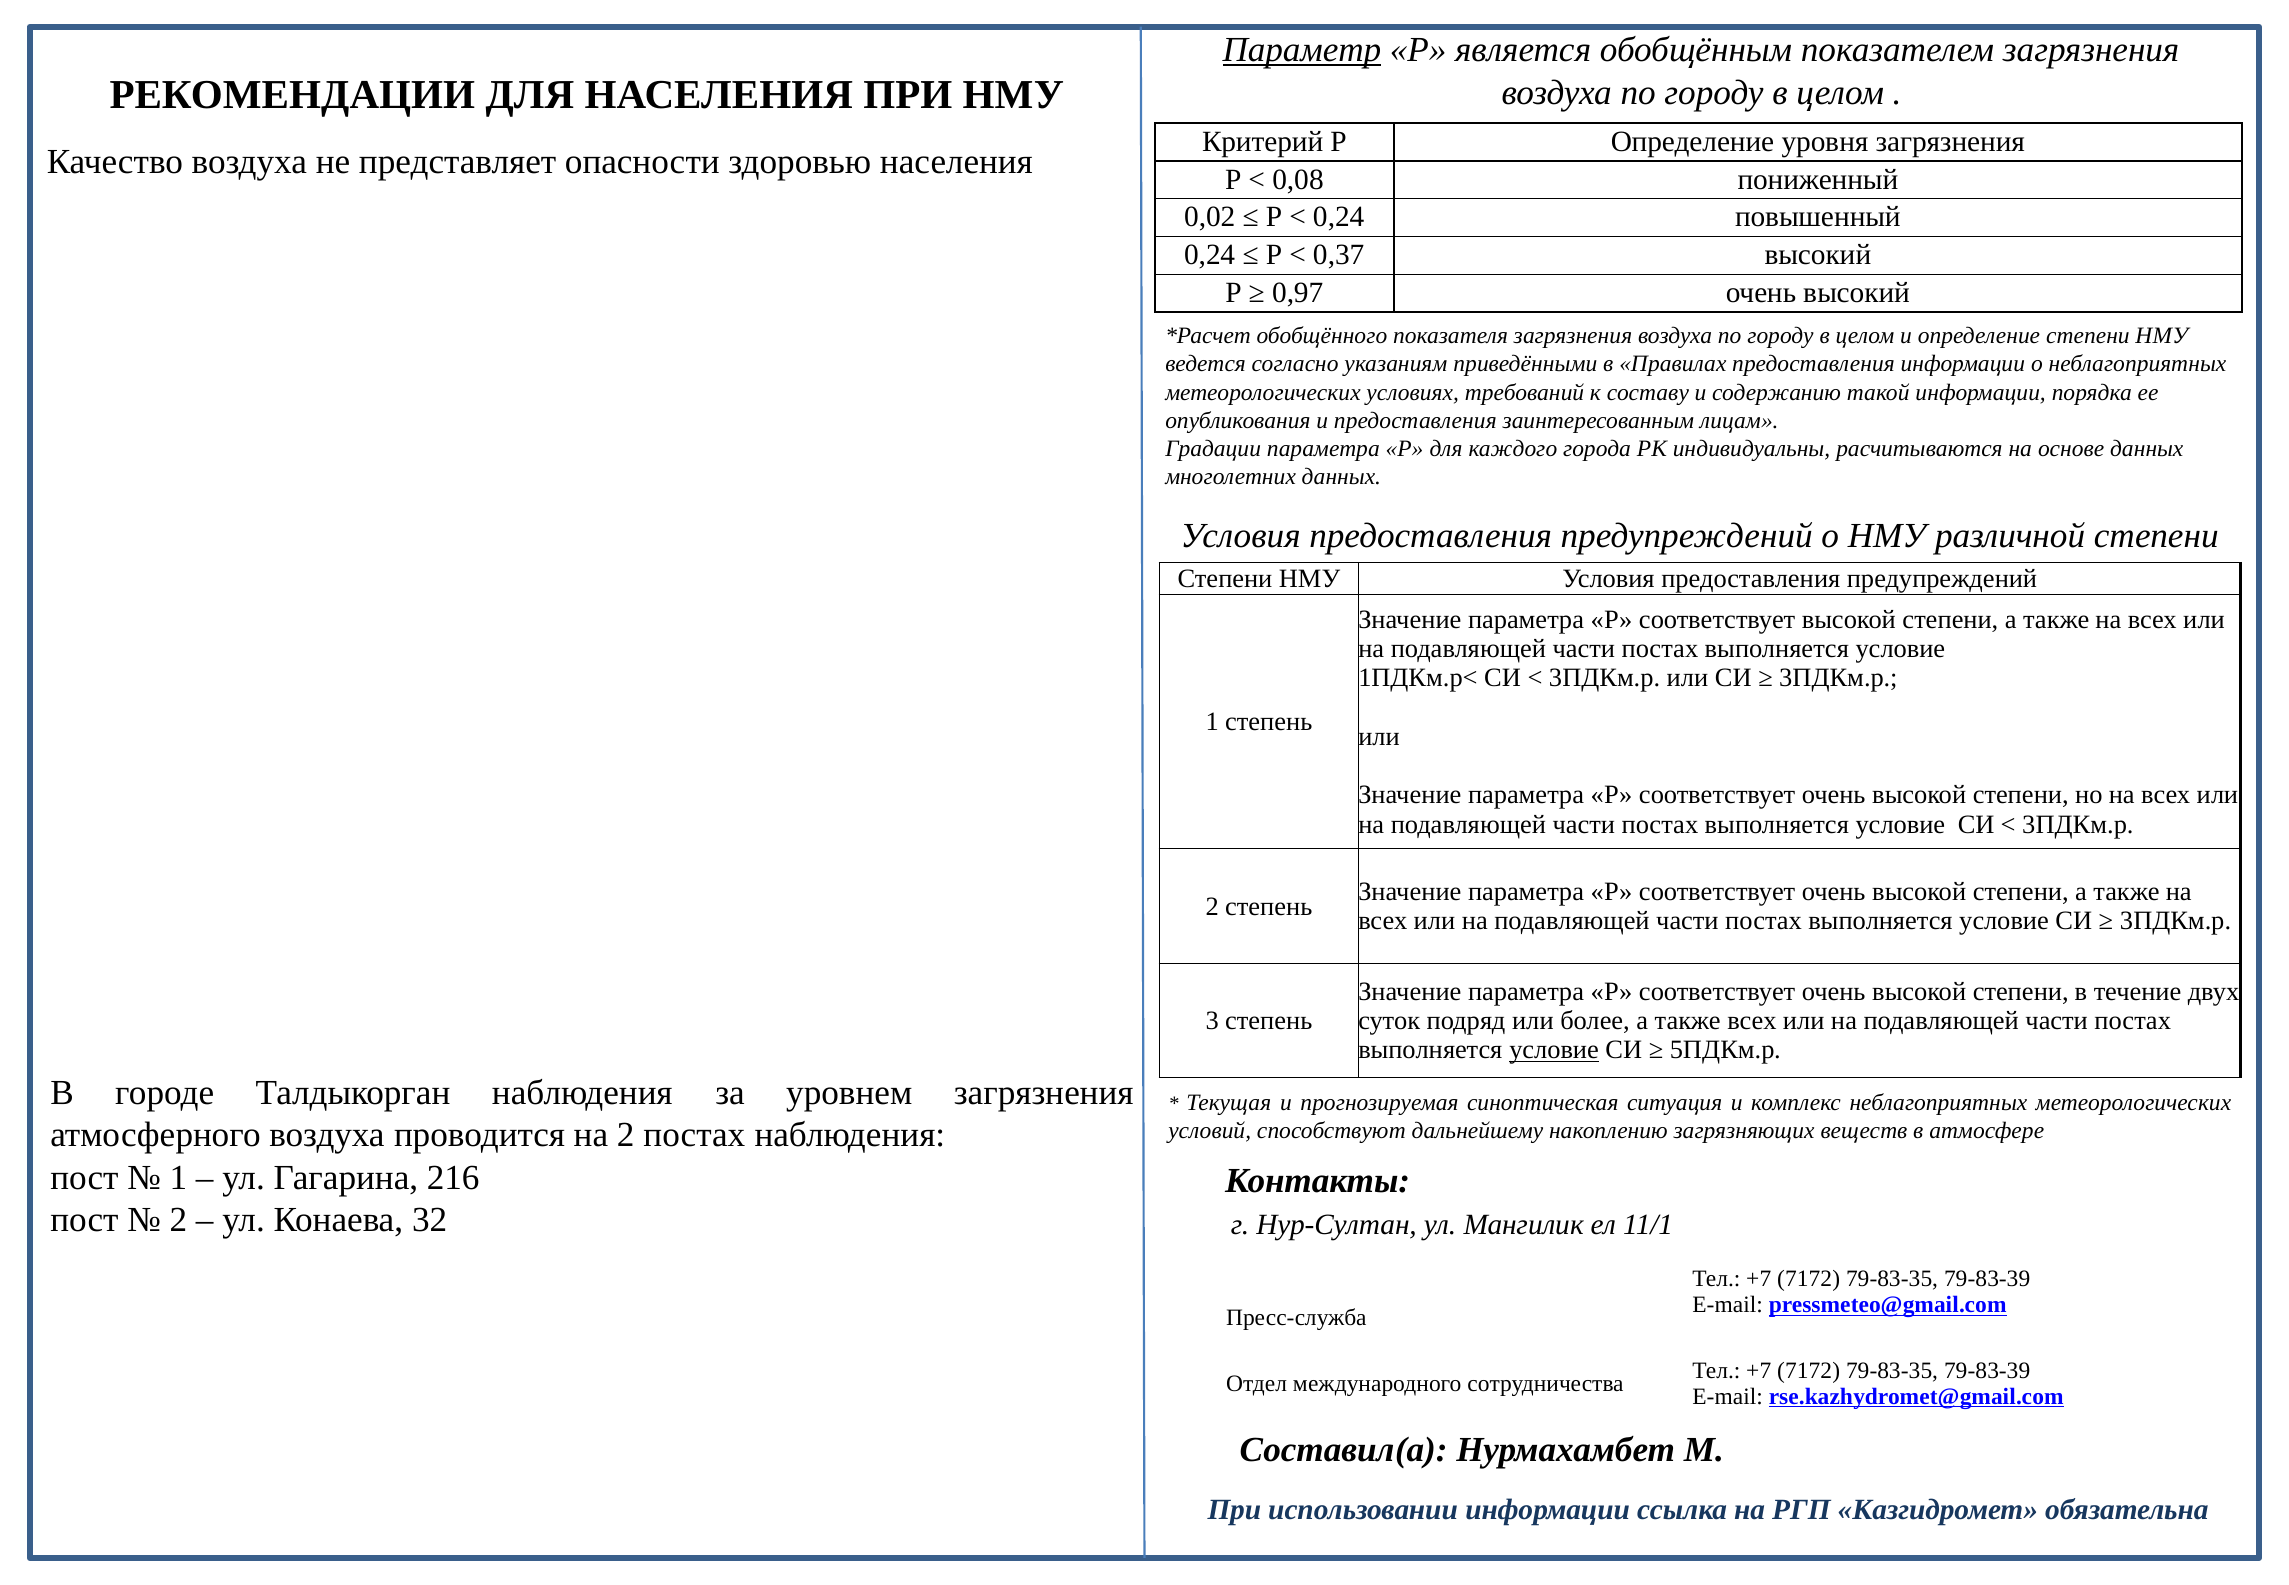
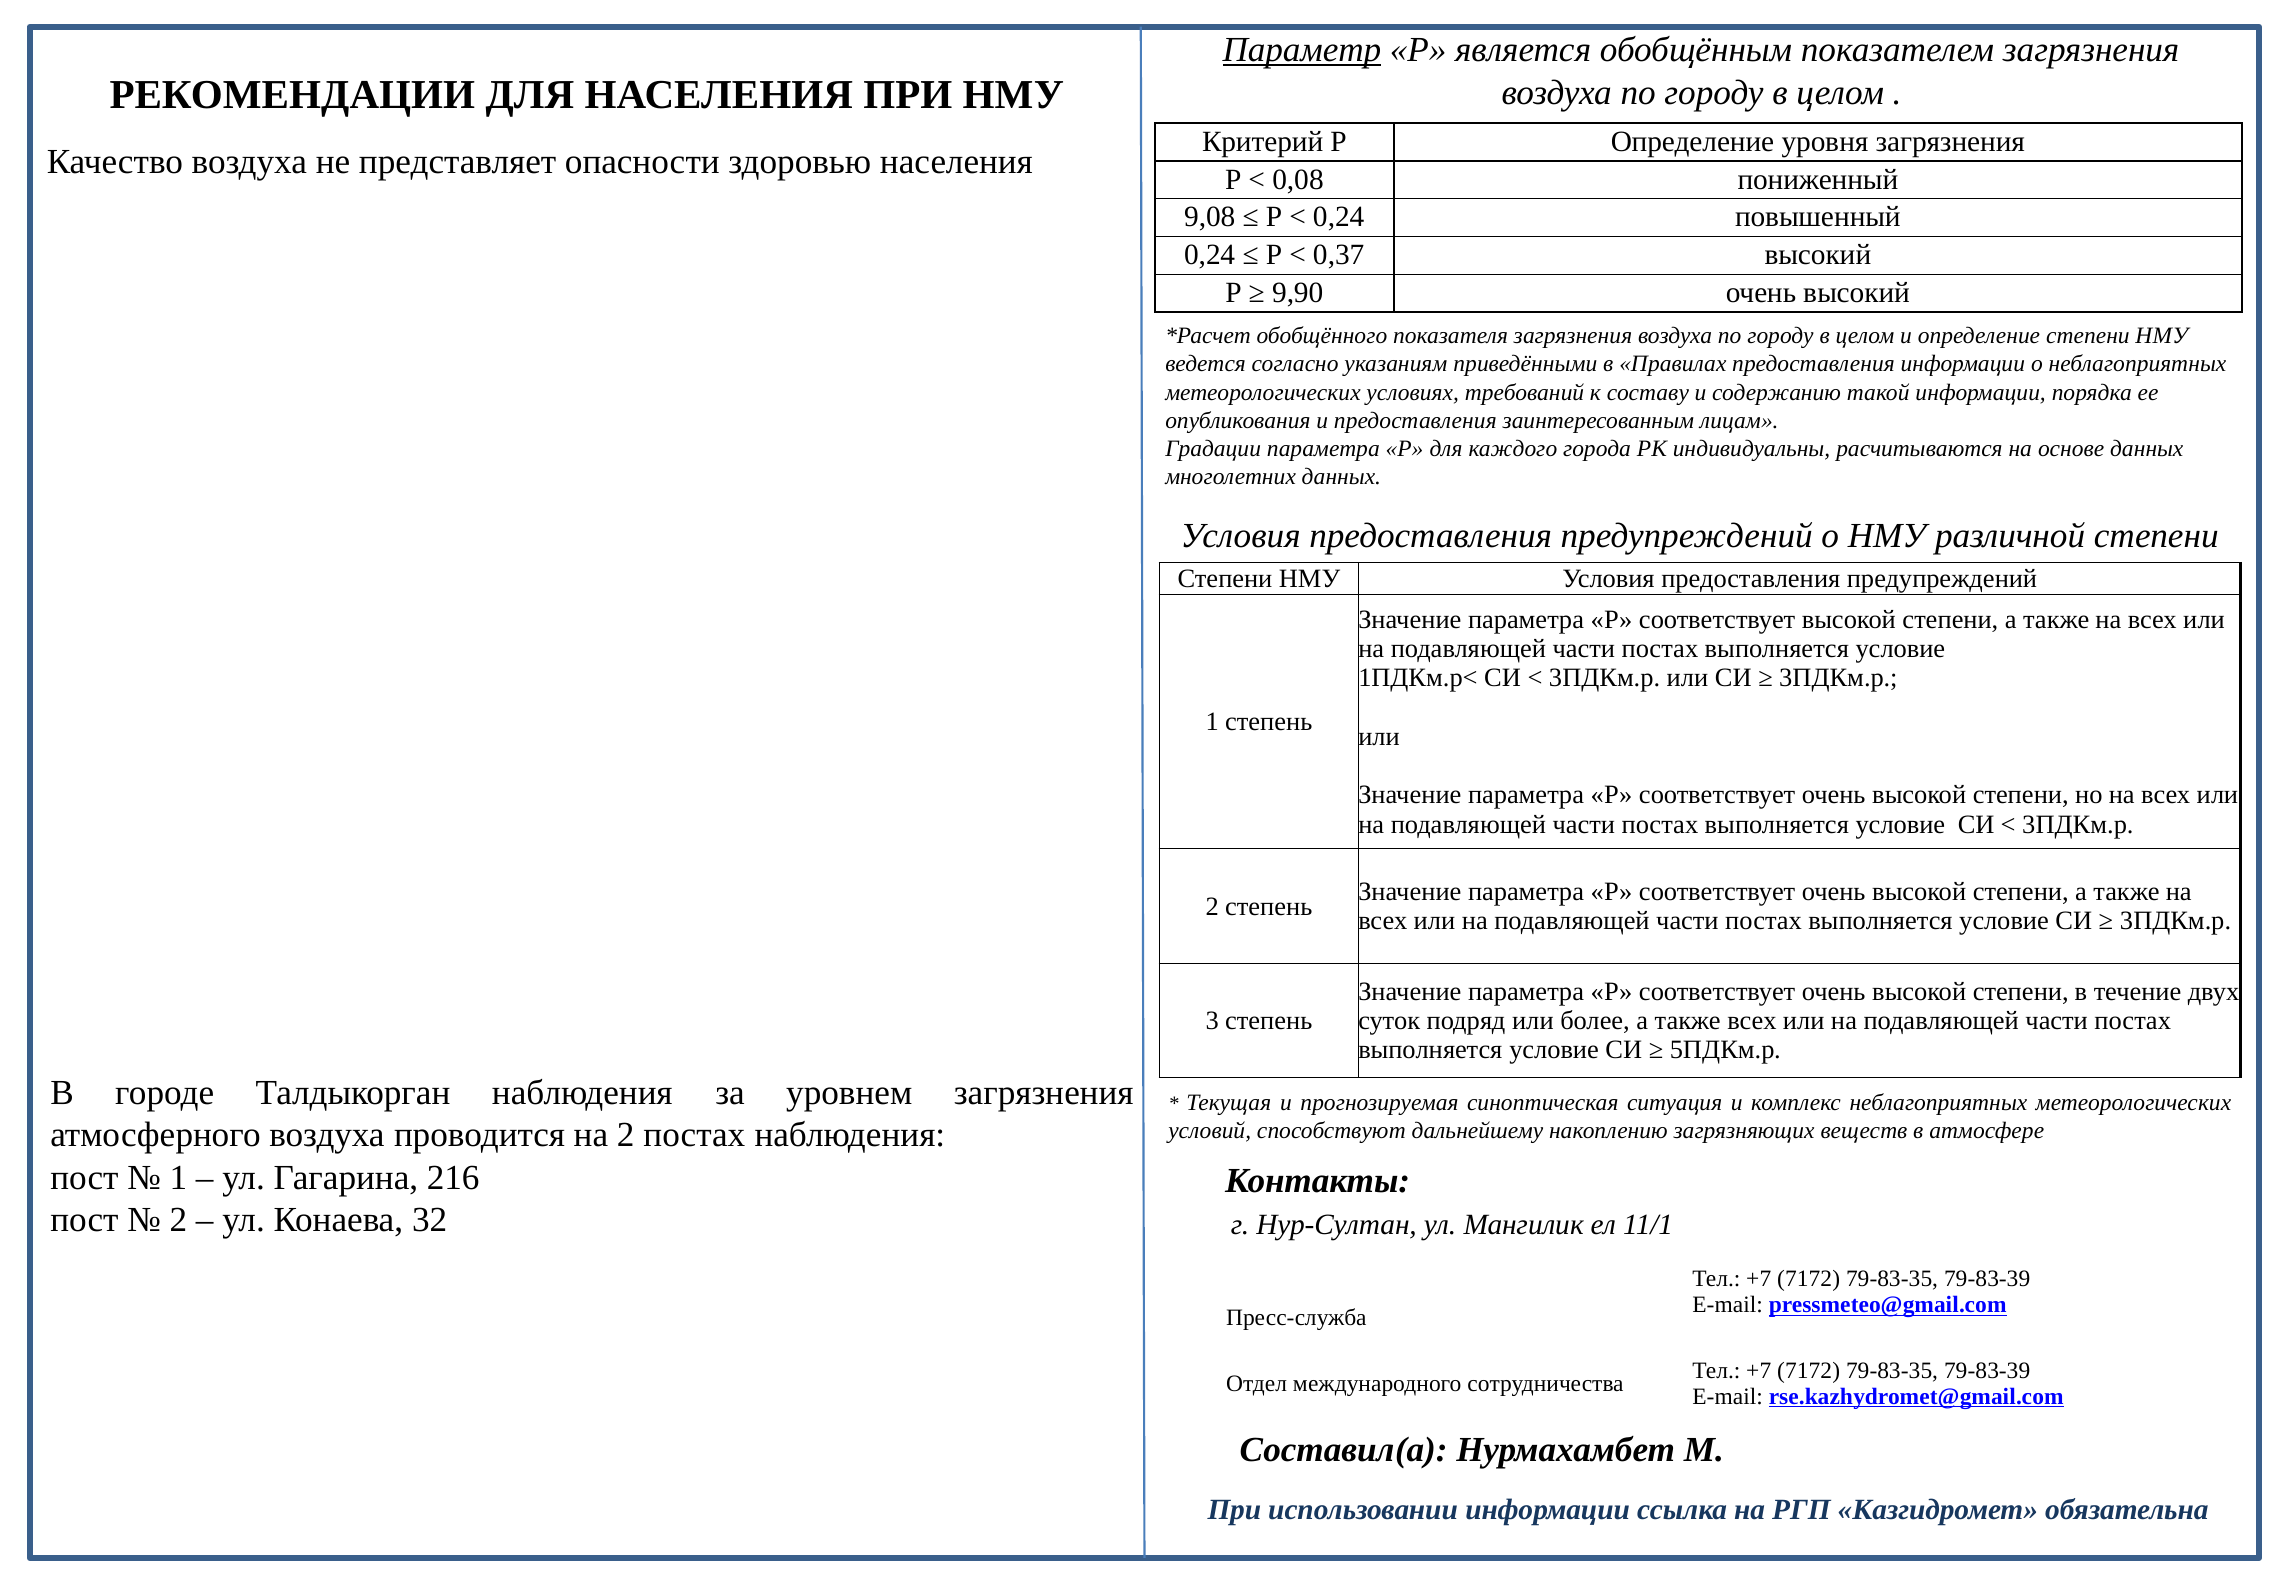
0,02: 0,02 -> 9,08 (1210, 217)
0,97: 0,97 -> 9,90 (1298, 293)
условие underline: present -> none (1554, 1050)
